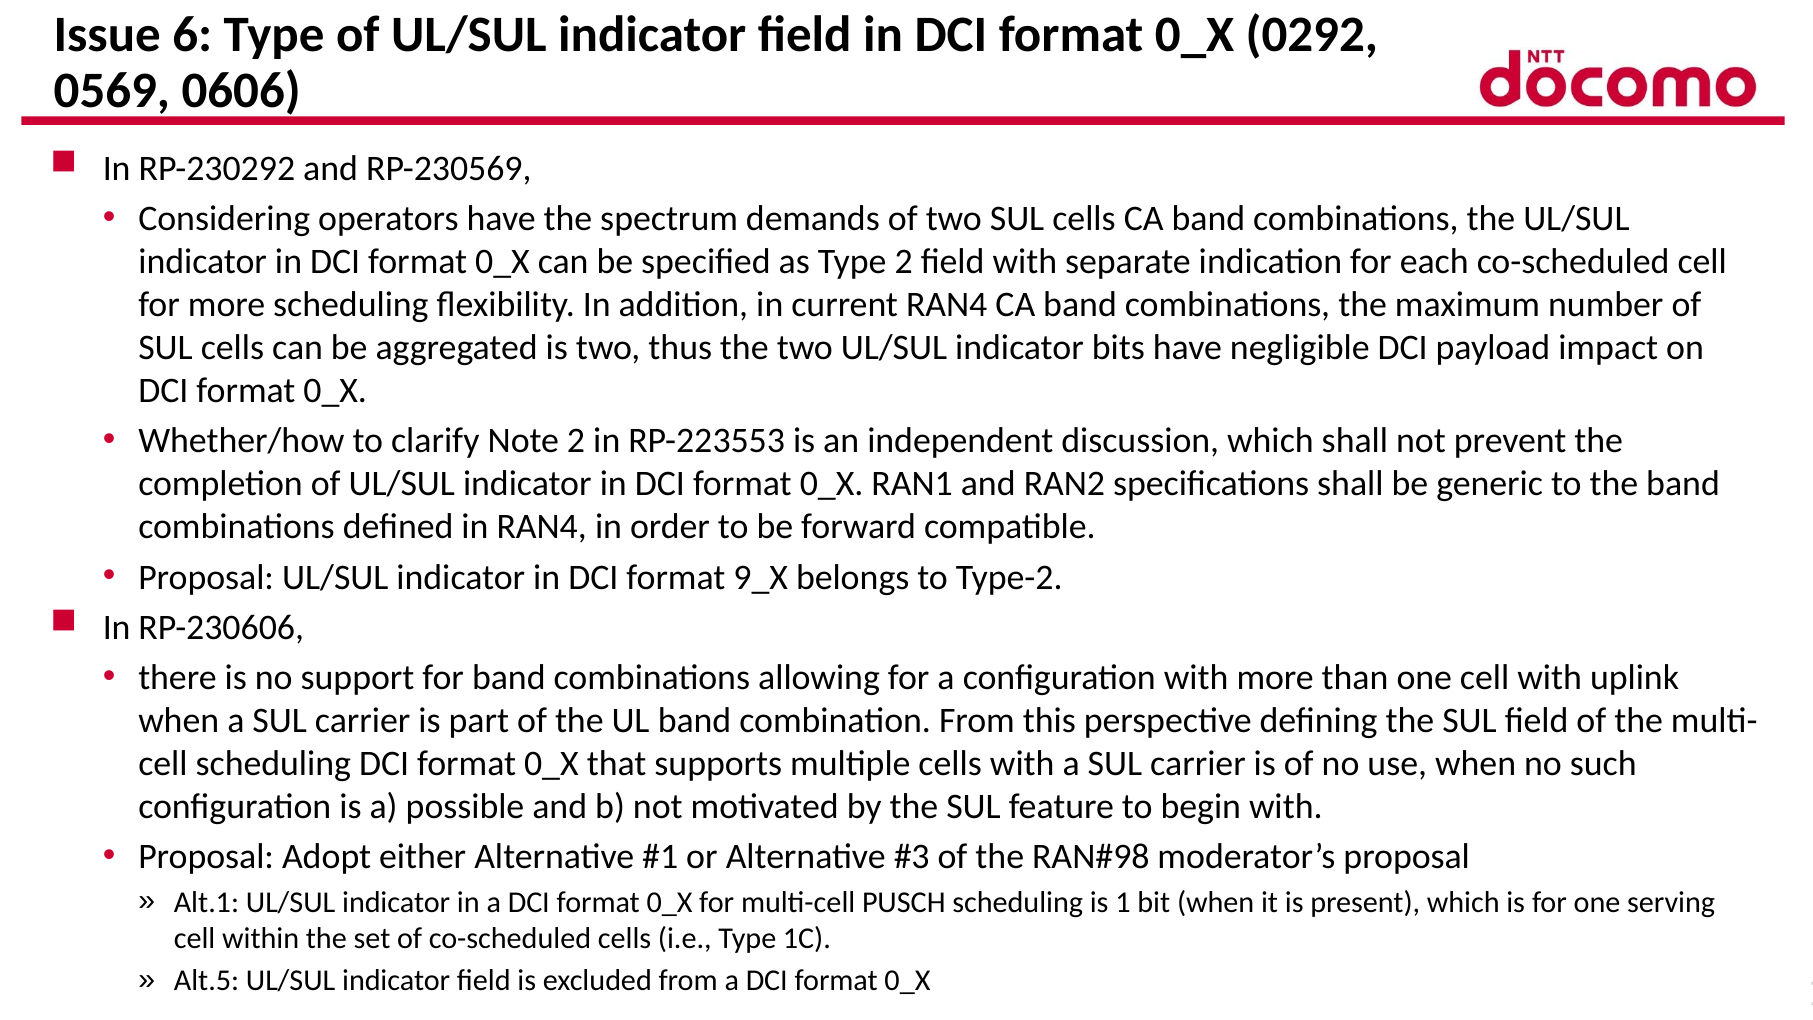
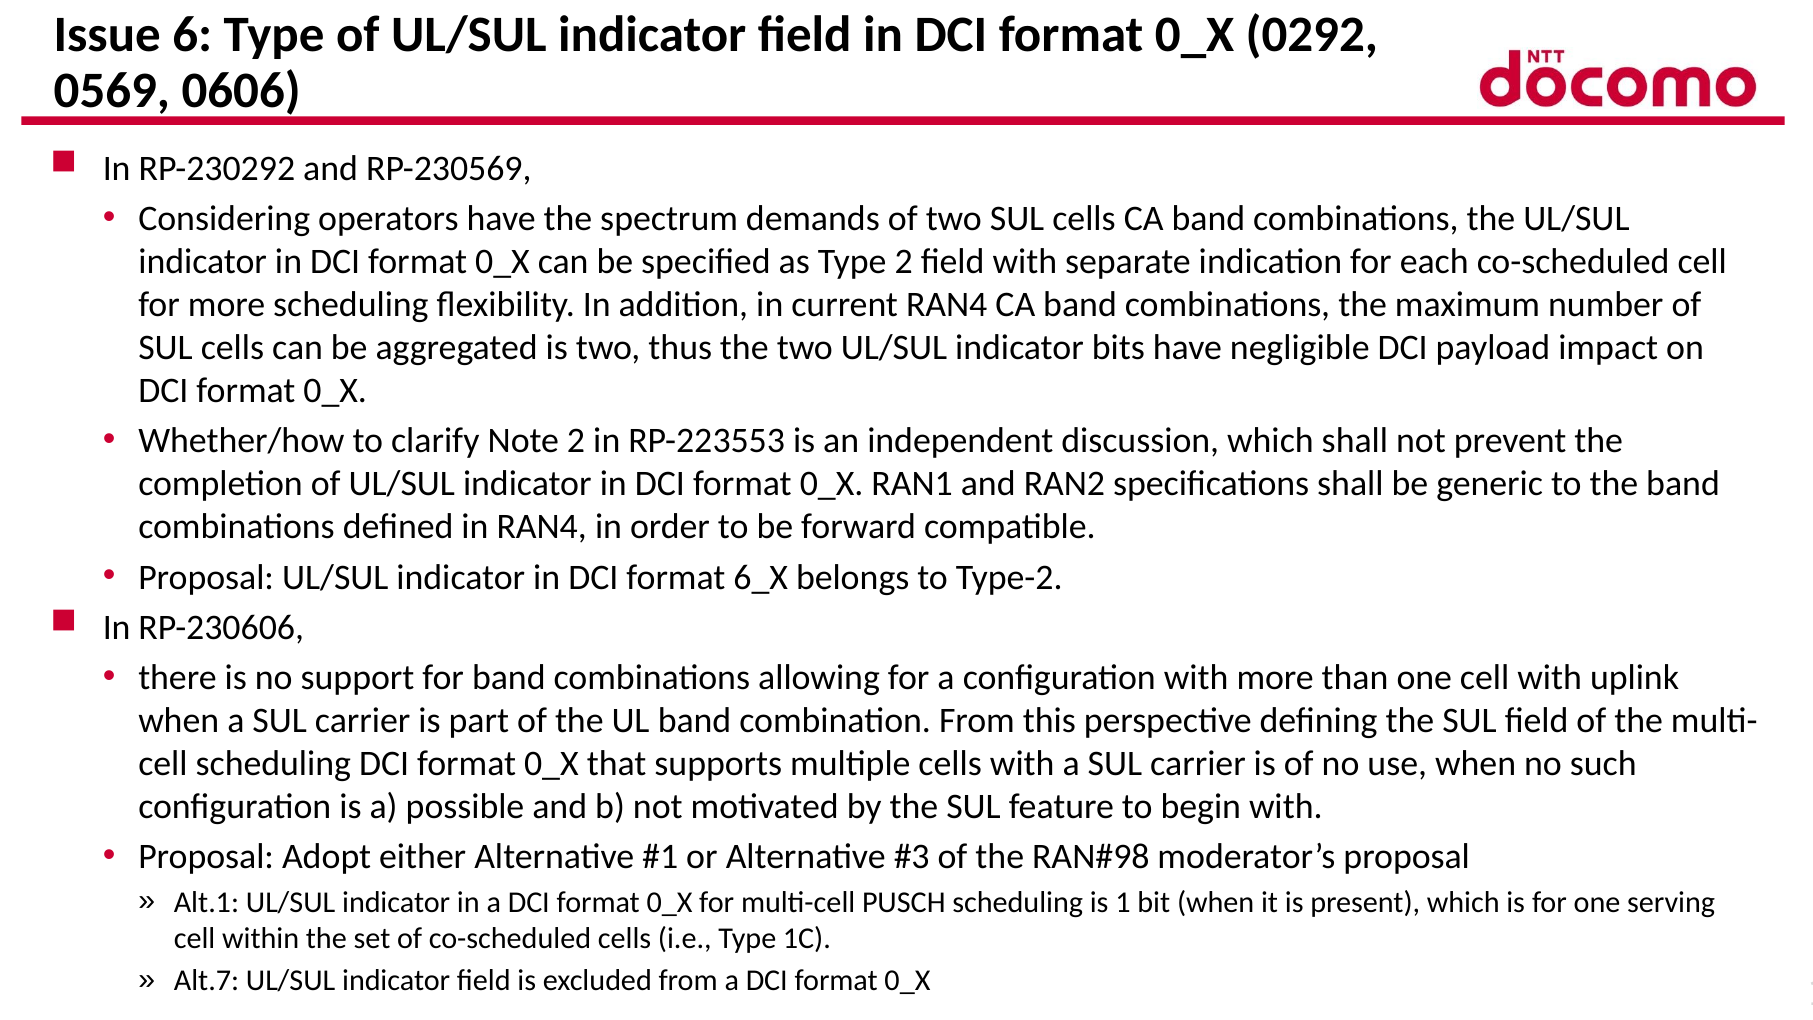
9_X: 9_X -> 6_X (761, 577)
Alt.5: Alt.5 -> Alt.7 (207, 981)
